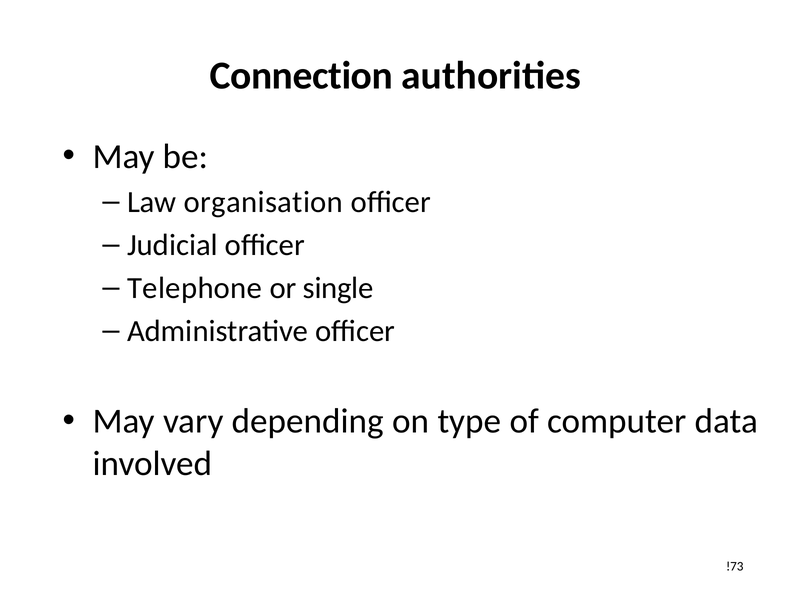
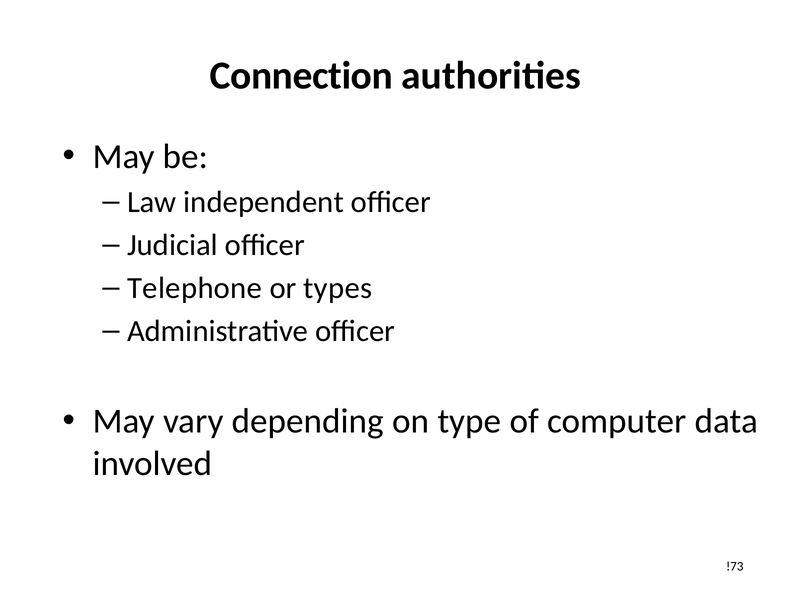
organisation: organisation -> independent (264, 202)
single: single -> types (338, 288)
